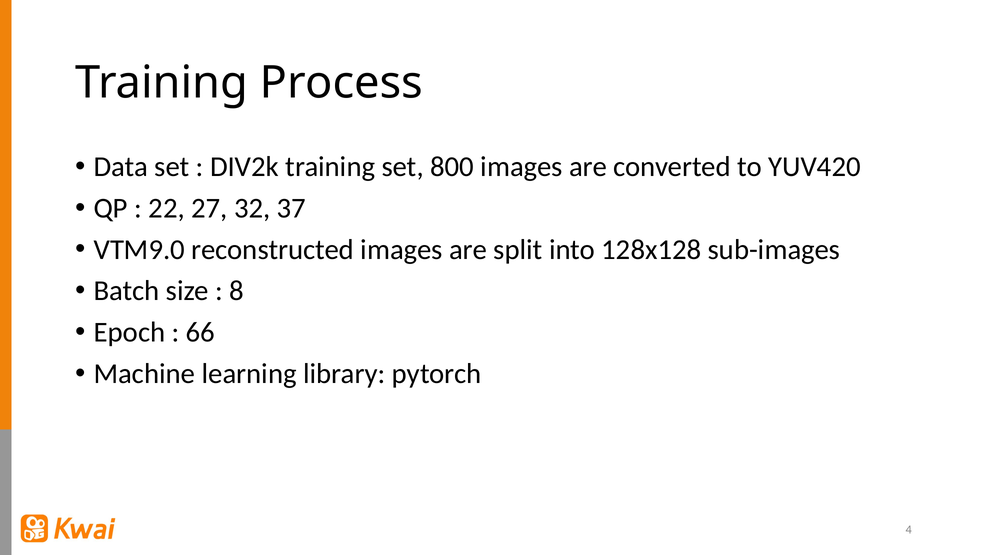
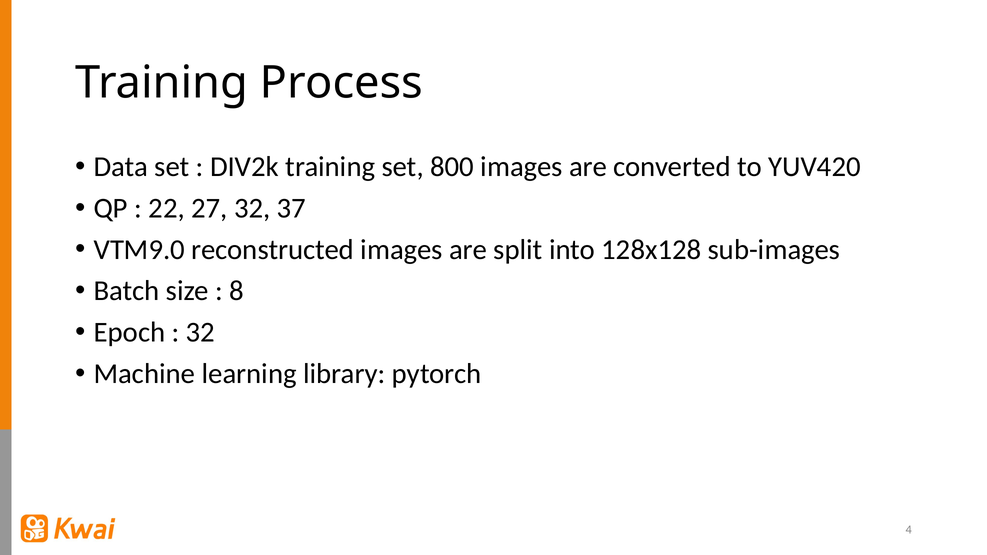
66: 66 -> 32 (200, 332)
